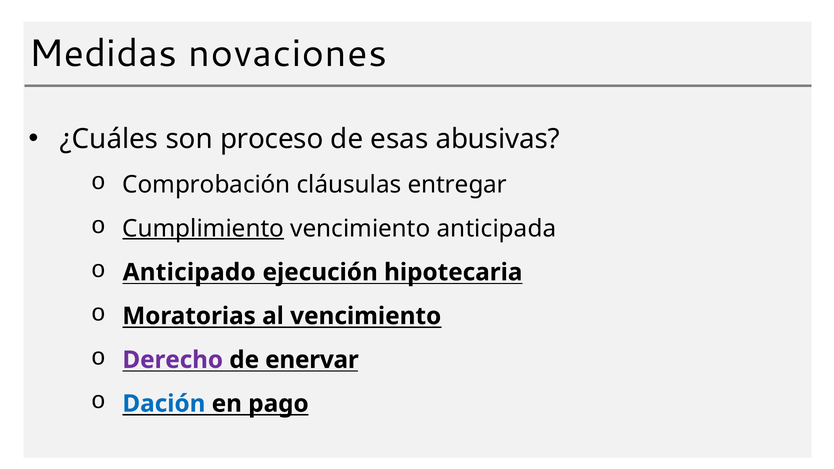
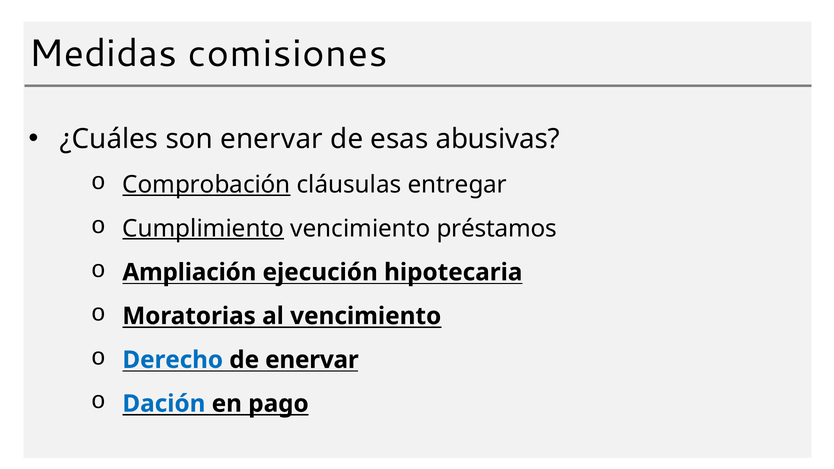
novaciones: novaciones -> comisiones (288, 53)
son proceso: proceso -> enervar (272, 139)
Comprobación underline: none -> present (206, 185)
anticipada: anticipada -> préstamos (497, 229)
Anticipado: Anticipado -> Ampliación (189, 272)
Derecho colour: purple -> blue (173, 360)
